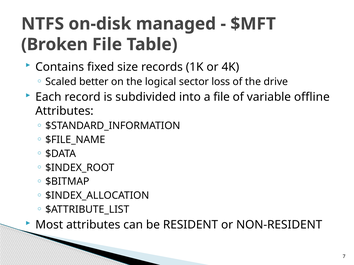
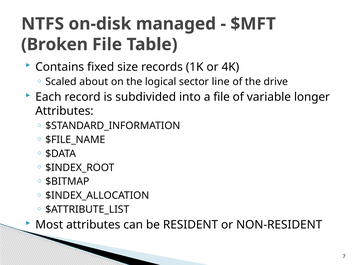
better: better -> about (94, 82)
loss: loss -> line (221, 82)
offline: offline -> longer (312, 97)
